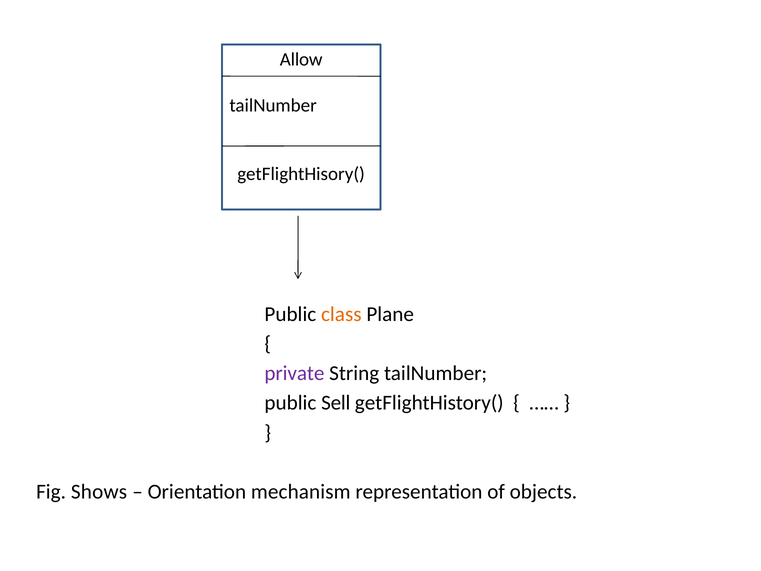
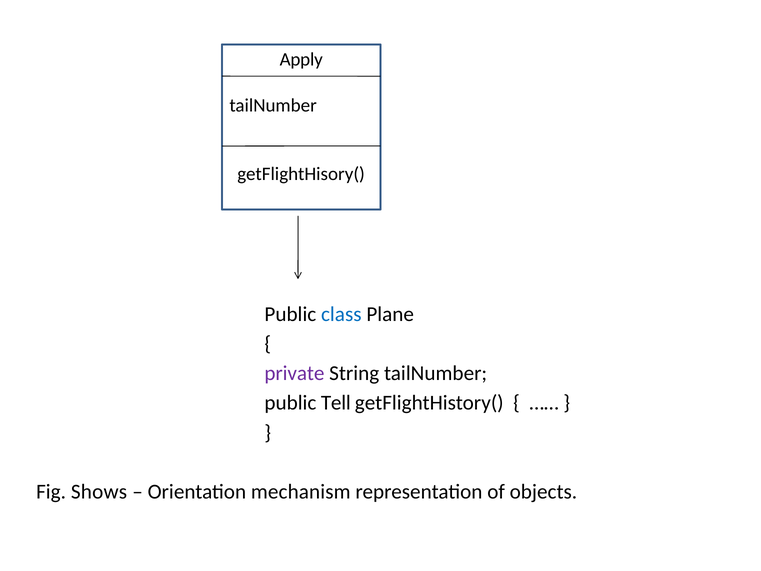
Allow: Allow -> Apply (301, 60)
class colour: orange -> blue (341, 314)
Sell: Sell -> Tell (336, 403)
